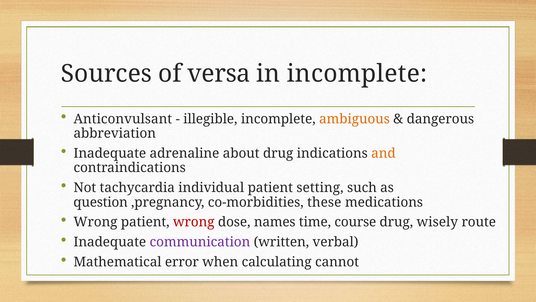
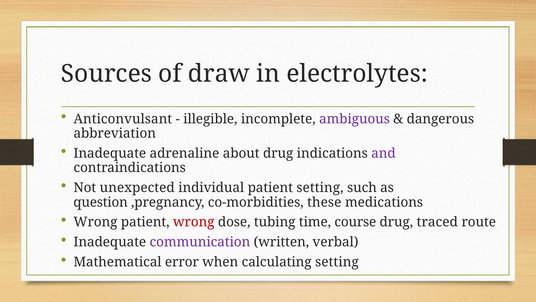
versa: versa -> draw (219, 74)
in incomplete: incomplete -> electrolytes (357, 74)
ambiguous colour: orange -> purple (354, 119)
and colour: orange -> purple (383, 153)
tachycardia: tachycardia -> unexpected (137, 187)
names: names -> tubing (275, 222)
wisely: wisely -> traced (437, 222)
calculating cannot: cannot -> setting (337, 262)
